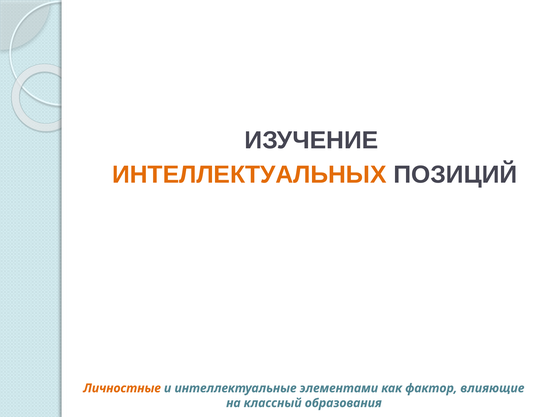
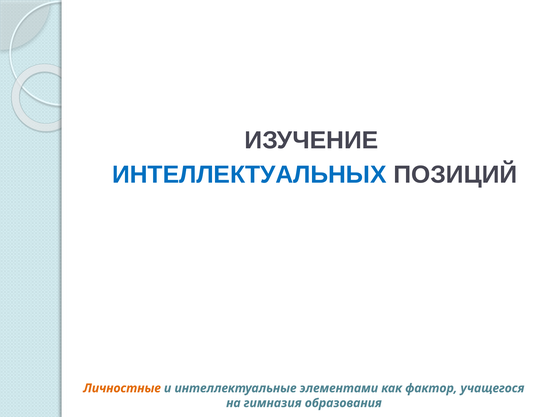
ИНТЕЛЛЕКТУАЛЬНЫХ colour: orange -> blue (249, 175)
влияющие: влияющие -> учащегося (492, 388)
классный: классный -> гимназия (273, 403)
